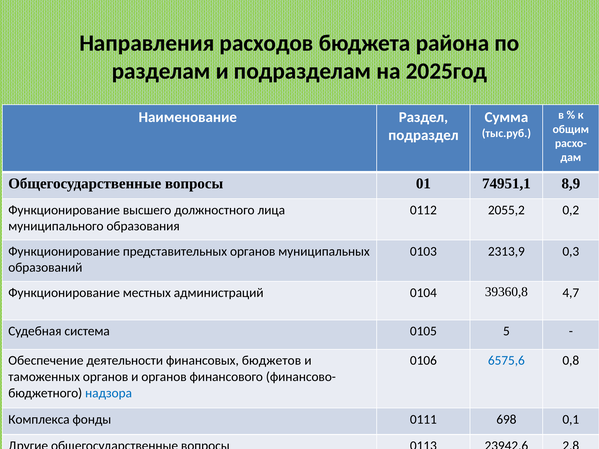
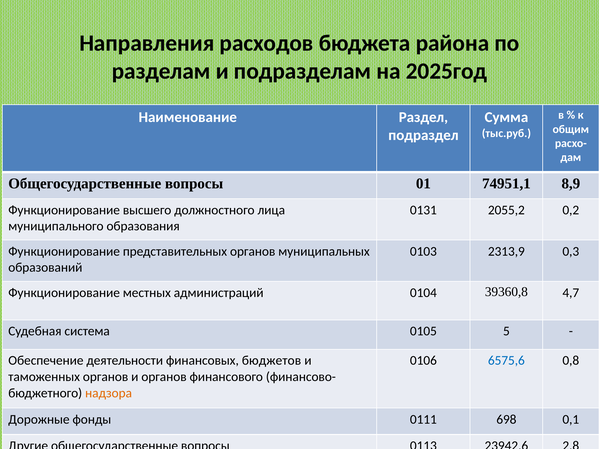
0112: 0112 -> 0131 (423, 210)
надзора colour: blue -> orange (109, 393)
Комплекса: Комплекса -> Дорожные (39, 420)
